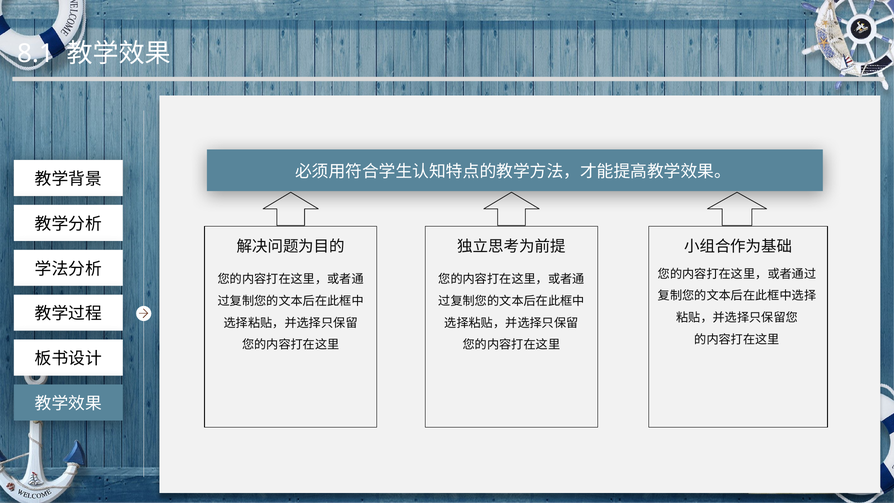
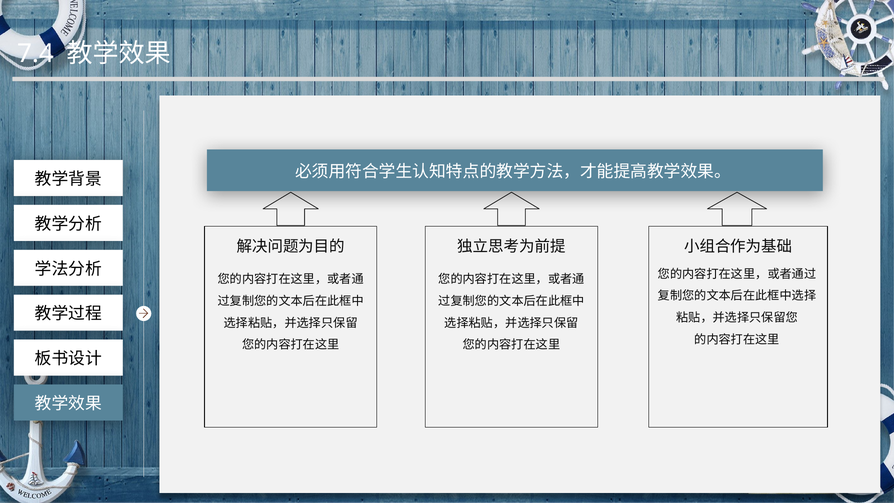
8.1: 8.1 -> 7.4 (35, 53)
